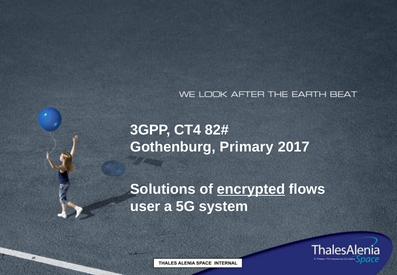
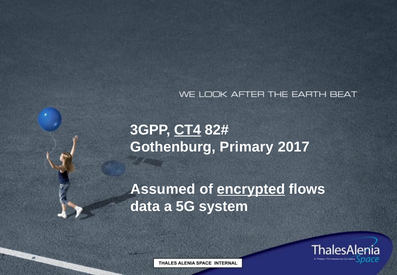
CT4 underline: none -> present (188, 130)
Solutions: Solutions -> Assumed (163, 189)
user: user -> data (145, 206)
